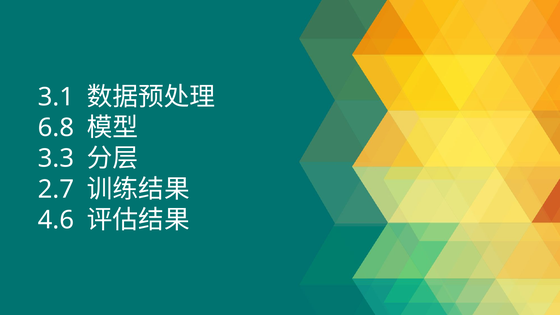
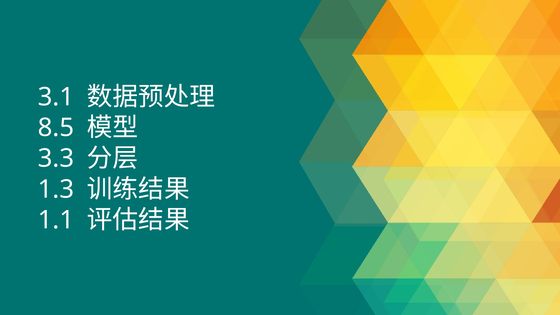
6.8: 6.8 -> 8.5 (56, 128)
2.7: 2.7 -> 1.3 (56, 189)
4.6: 4.6 -> 1.1 (56, 220)
